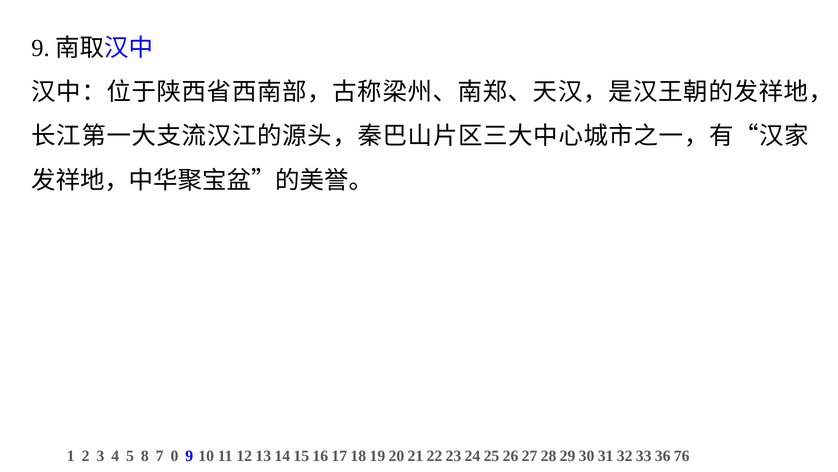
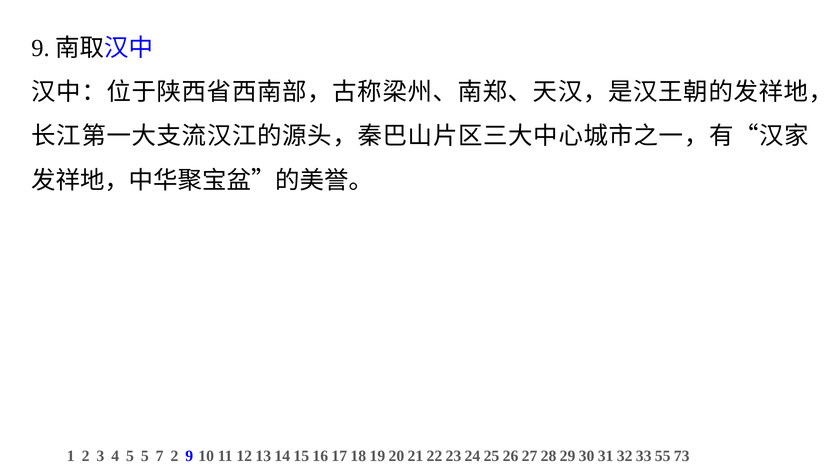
5 8: 8 -> 5 (145, 455)
7 0: 0 -> 2 (174, 455)
36: 36 -> 55 (663, 455)
76: 76 -> 73 (682, 455)
